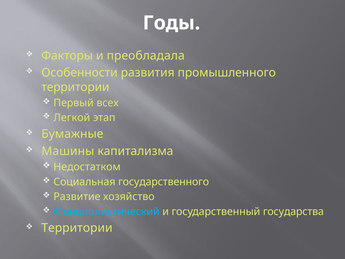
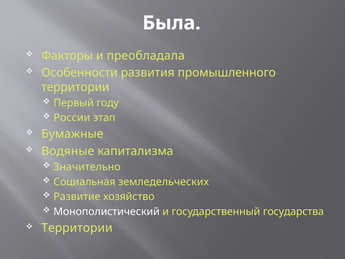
Годы: Годы -> Была (171, 23)
всех: всех -> году (108, 103)
Легкой: Легкой -> России (72, 118)
Машины: Машины -> Водяные (68, 151)
Недостатком: Недостатком -> Значительно (87, 167)
государственного: государственного -> земледельческих (164, 182)
Монополистический colour: light blue -> white (107, 211)
